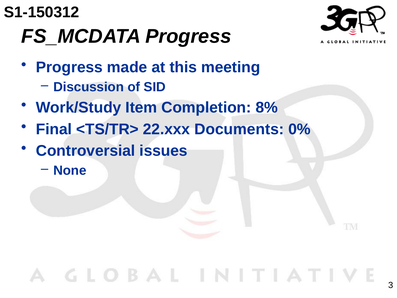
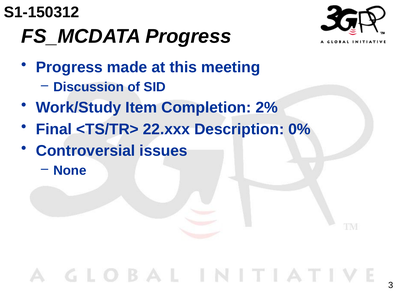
8%: 8% -> 2% (267, 107)
Documents: Documents -> Description (239, 129)
